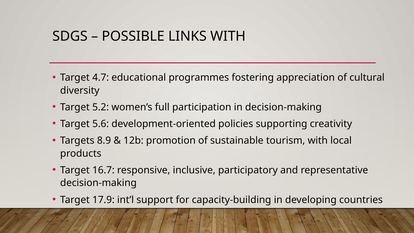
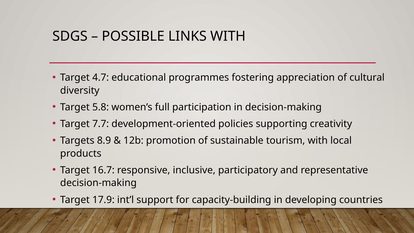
5.2: 5.2 -> 5.8 (101, 107)
5.6: 5.6 -> 7.7 (101, 124)
